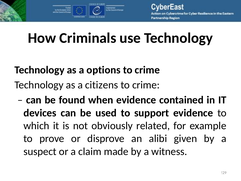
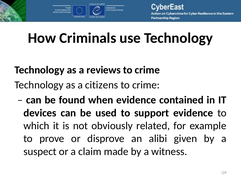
options: options -> reviews (104, 70)
